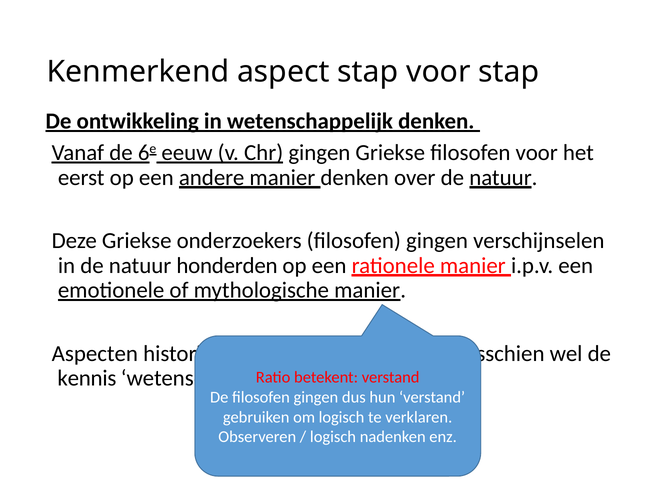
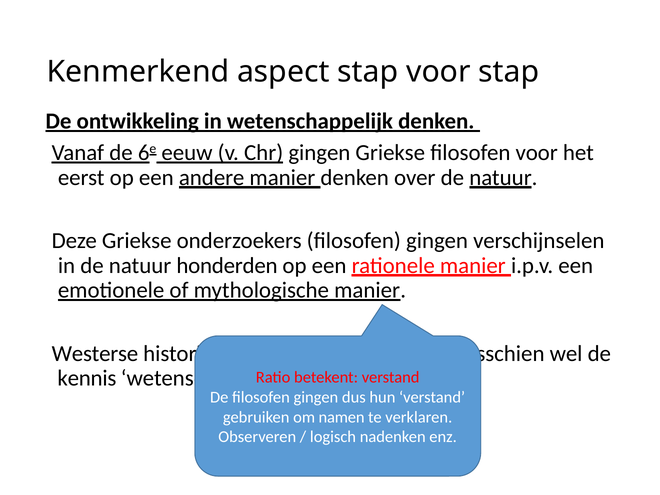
Aspecten: Aspecten -> Westerse (95, 353)
om logisch: logisch -> namen (342, 417)
